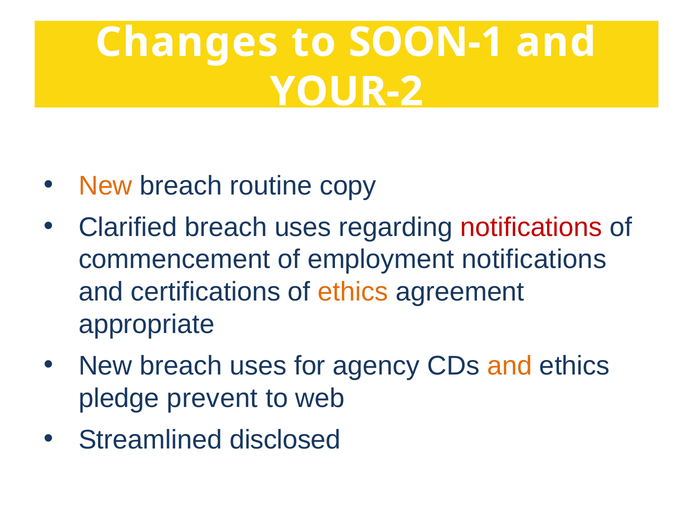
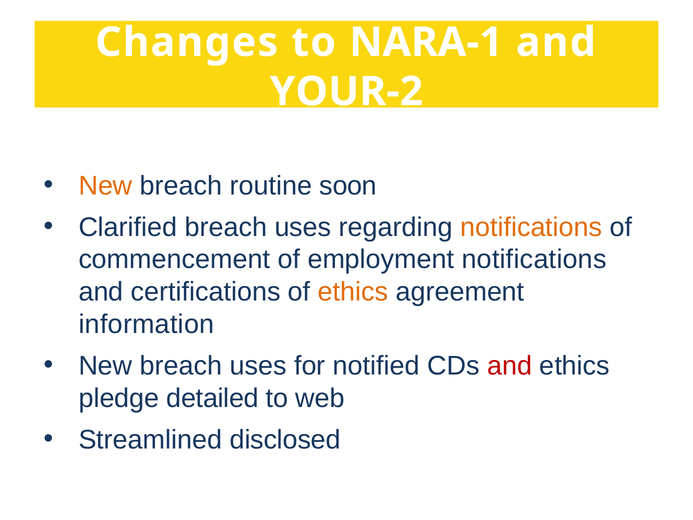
SOON-1: SOON-1 -> NARA-1 (426, 42)
copy: copy -> soon (348, 186)
notifications colour: red -> orange (531, 227)
appropriate: appropriate -> information (147, 324)
agency: agency -> notified (376, 366)
and colour: orange -> red (510, 366)
prevent: prevent -> detailed (213, 398)
